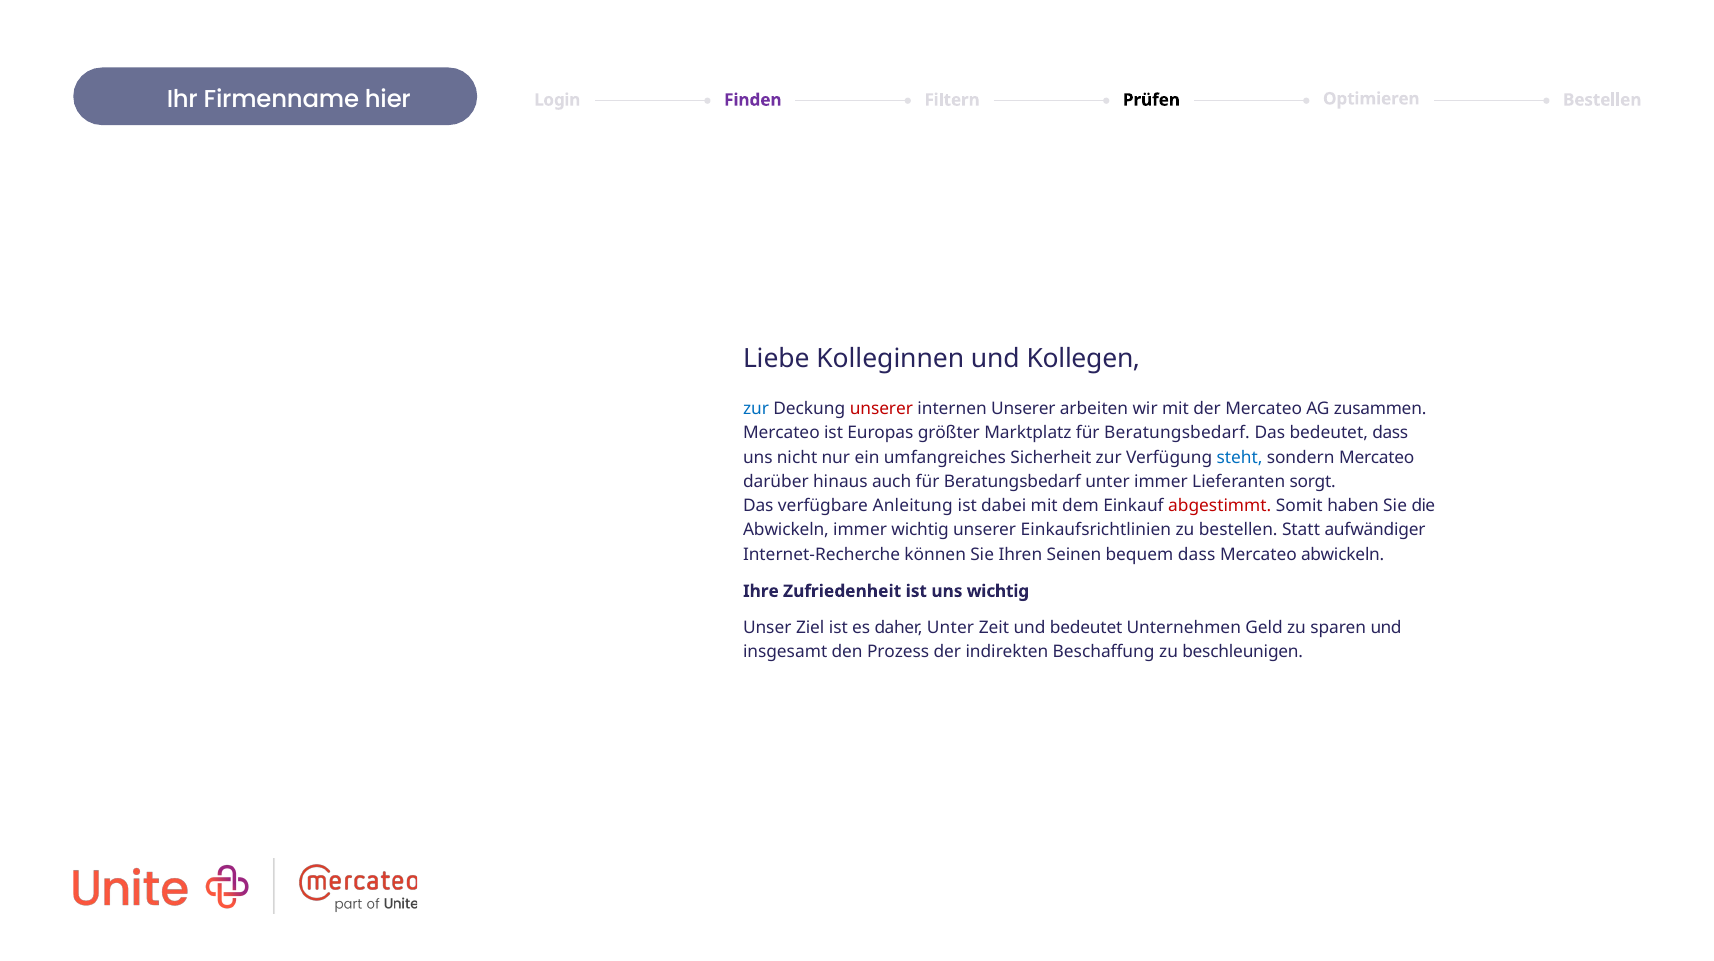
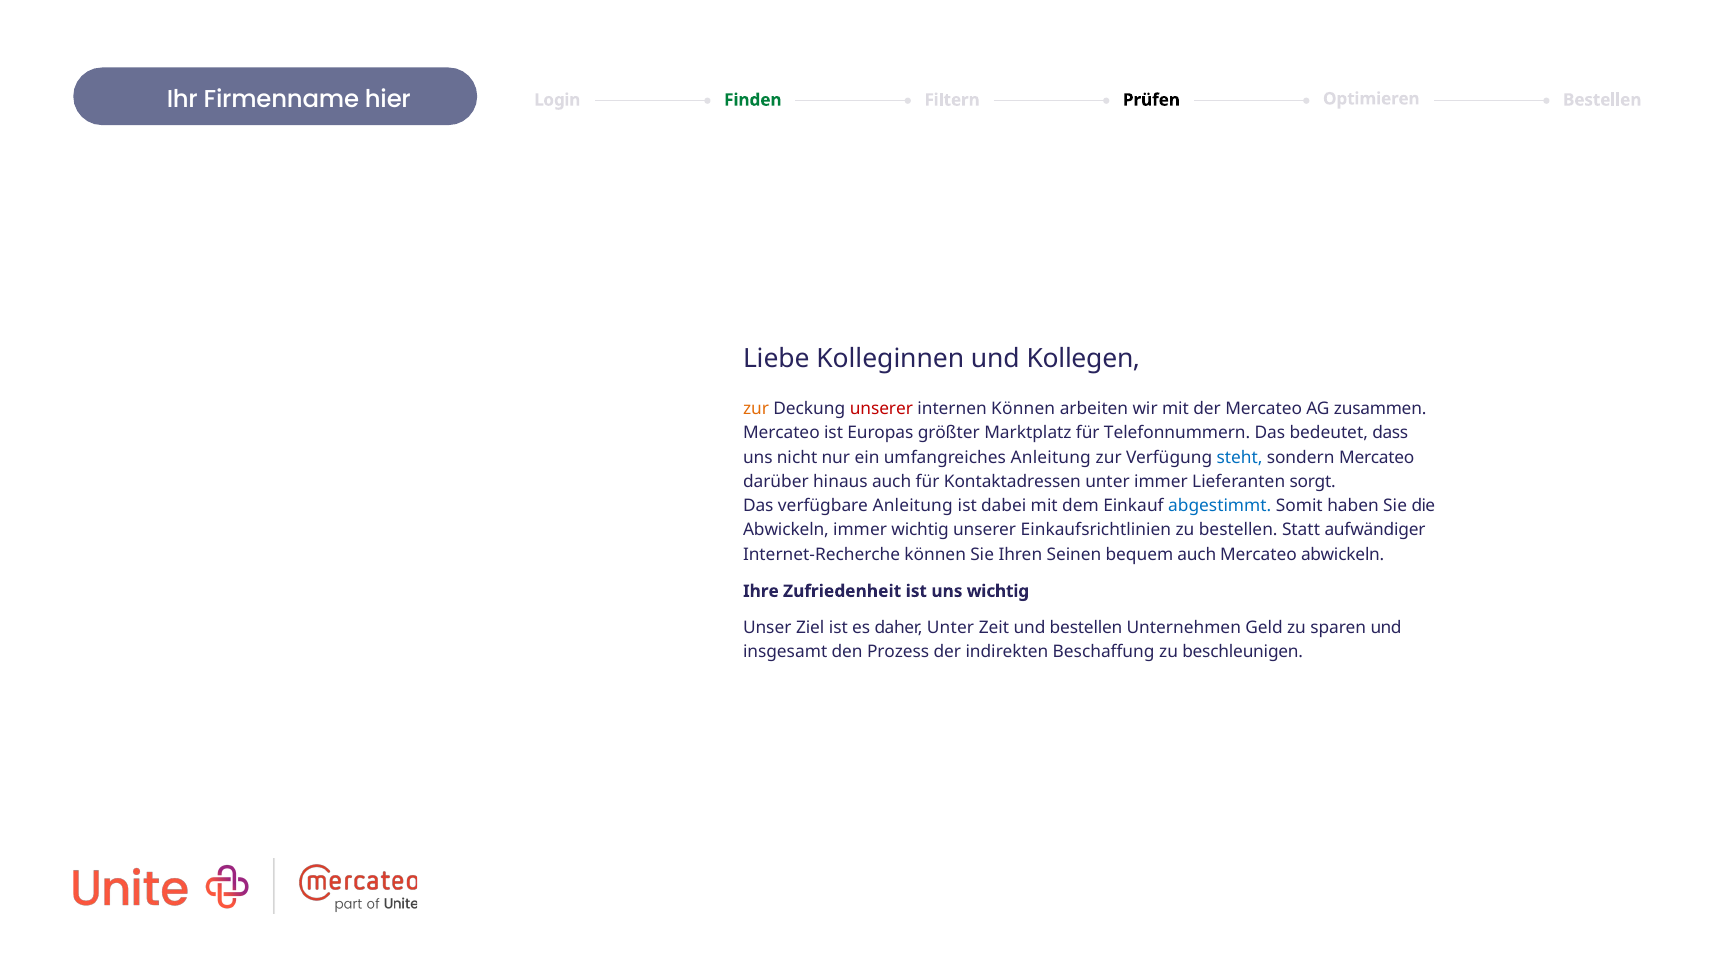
Finden colour: purple -> green (753, 100)
zur colour: blue -> orange (756, 409)
internen Unserer: Unserer -> Können (1023, 409)
Marktplatz für Beratungsbedarf: Beratungsbedarf -> Telefonnummern (1177, 433)
umfangreiches Sicherheit: Sicherheit -> Anleitung (1051, 457)
auch für Beratungsbedarf: Beratungsbedarf -> Kontaktadressen (1012, 482)
abgestimmt colour: red -> blue (1220, 506)
bequem dass: dass -> auch (1197, 554)
und bedeutet: bedeutet -> bestellen (1086, 628)
